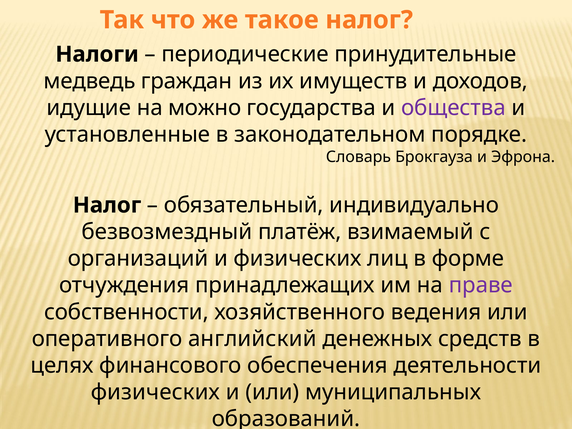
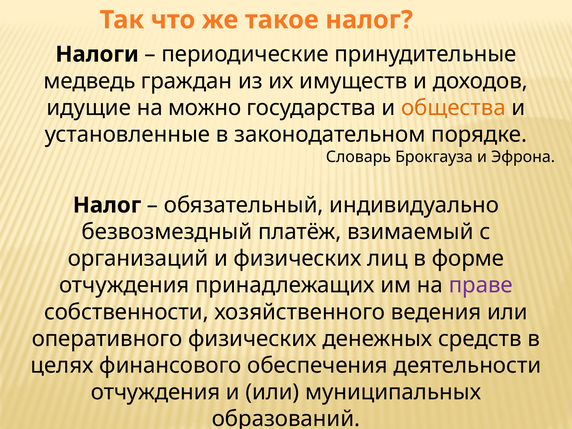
общества colour: purple -> orange (453, 108)
оперативного английский: английский -> физических (252, 339)
физических: физических -> отчуждения (156, 392)
